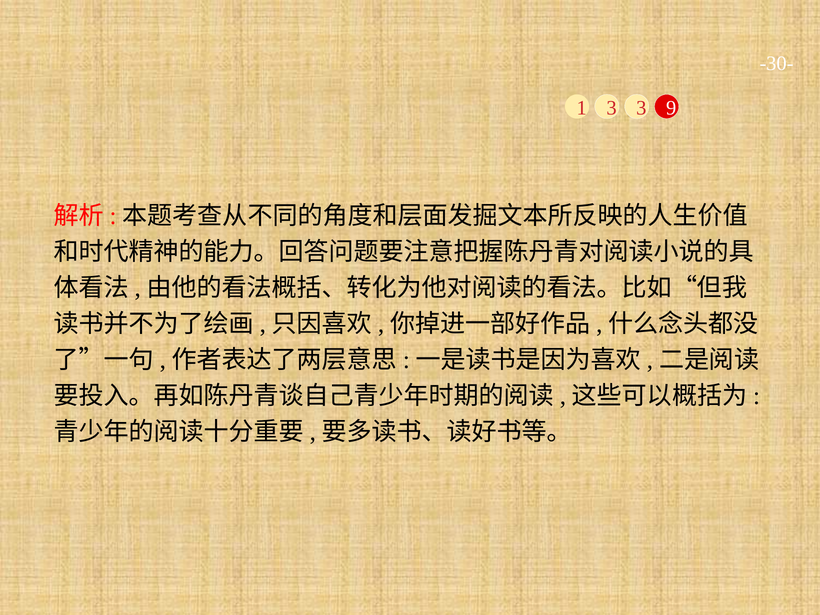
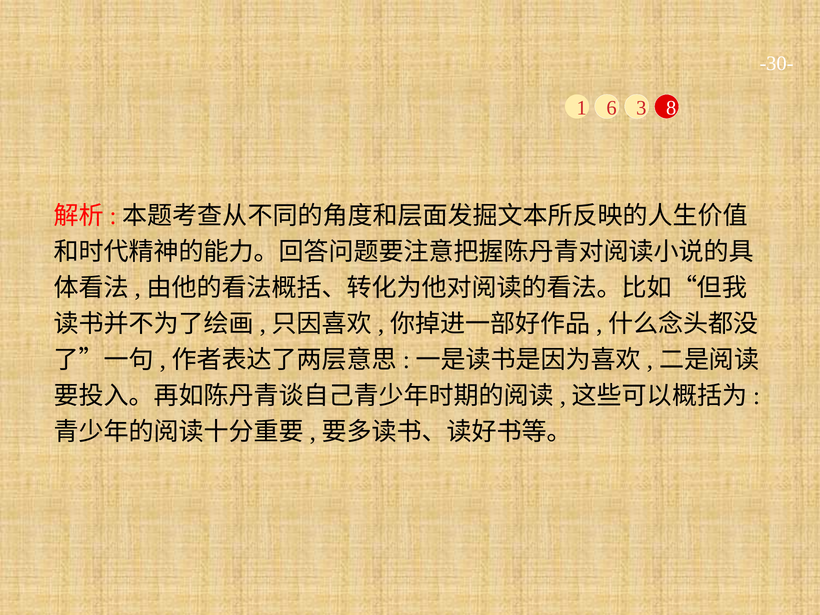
1 3: 3 -> 6 (612, 108)
9: 9 -> 8 (671, 108)
